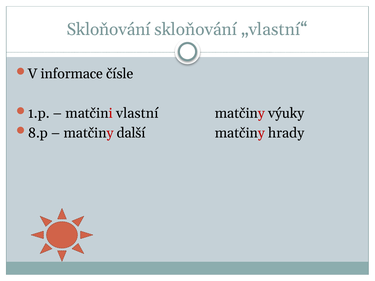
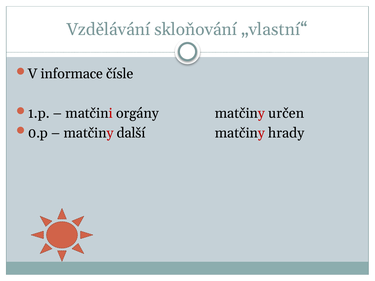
Skloňování: Skloňování -> Vzdělávání (108, 30)
vlastní: vlastní -> orgány (137, 113)
výuky: výuky -> určen (286, 113)
8.p: 8.p -> 0.p (38, 133)
